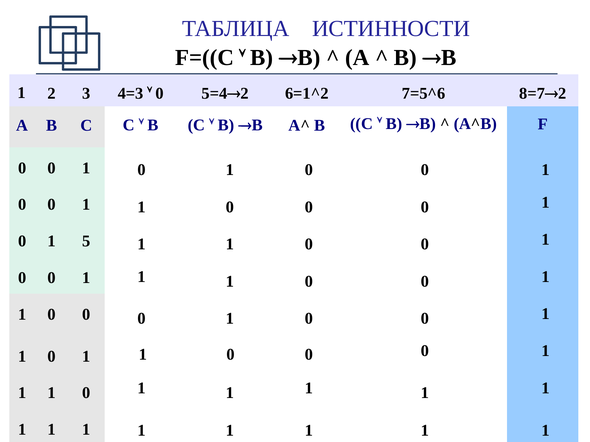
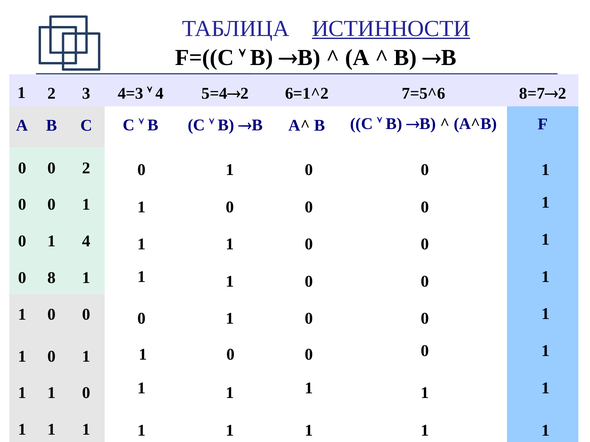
ИСТИННОСТИ underline: none -> present (391, 28)
0: 0 -> 4 (160, 93)
1: 1 -> 2 (86, 168)
1 5: 5 -> 4 (86, 241)
0: 0 -> 8 (51, 278)
